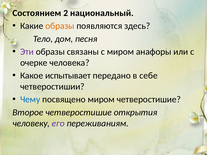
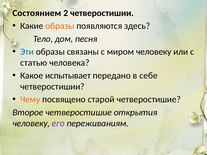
2 национальный: национальный -> четверостишии (102, 13)
Эти colour: purple -> blue (27, 52)
миром анафоры: анафоры -> человеку (154, 52)
очерке: очерке -> статью (34, 63)
Чему colour: blue -> orange (30, 100)
посвящено миром: миром -> старой (101, 100)
